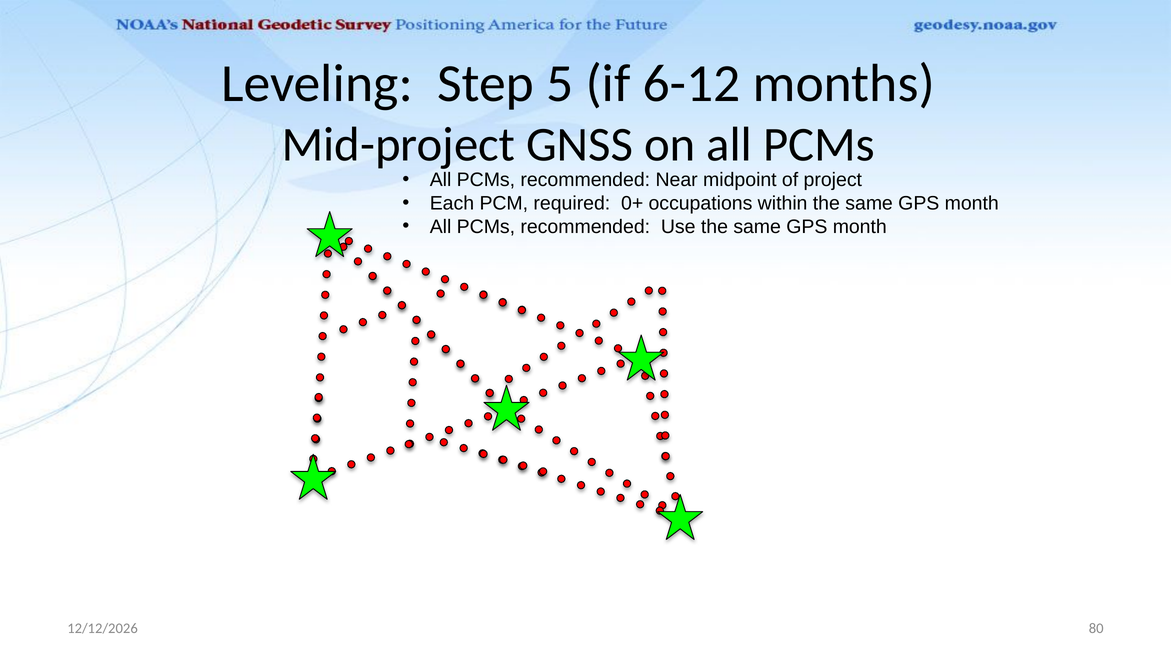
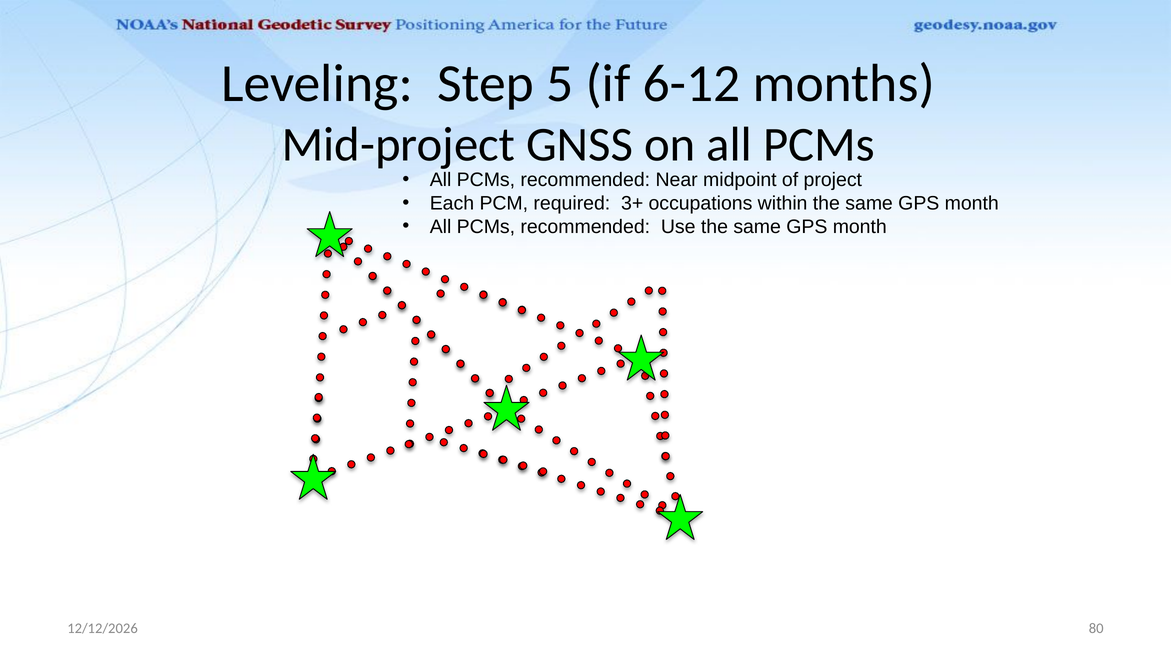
0+: 0+ -> 3+ (632, 203)
